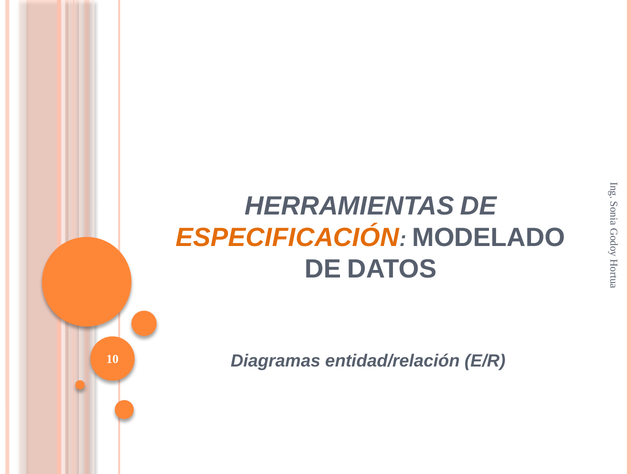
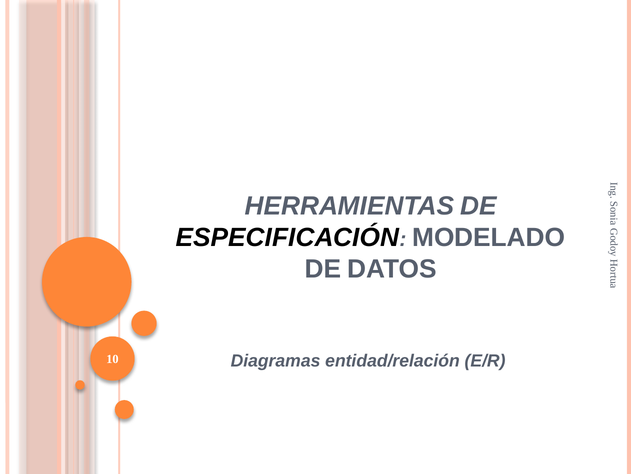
ESPECIFICACIÓN colour: orange -> black (288, 237)
